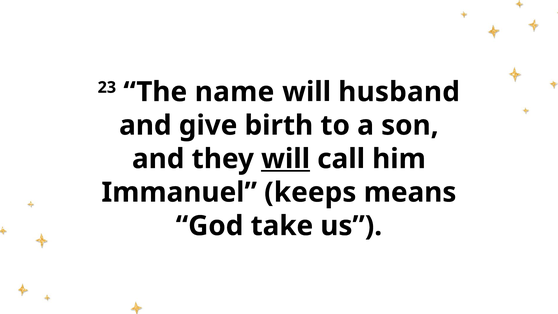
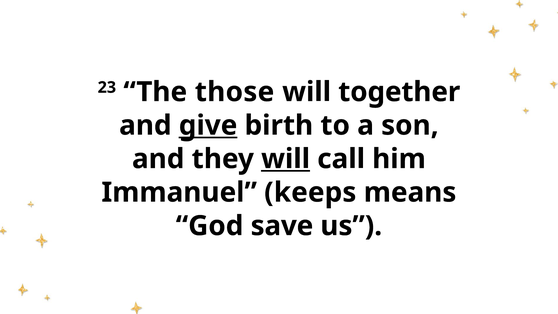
name: name -> those (235, 92)
husband: husband -> together (399, 92)
give underline: none -> present (208, 125)
take: take -> save (282, 226)
